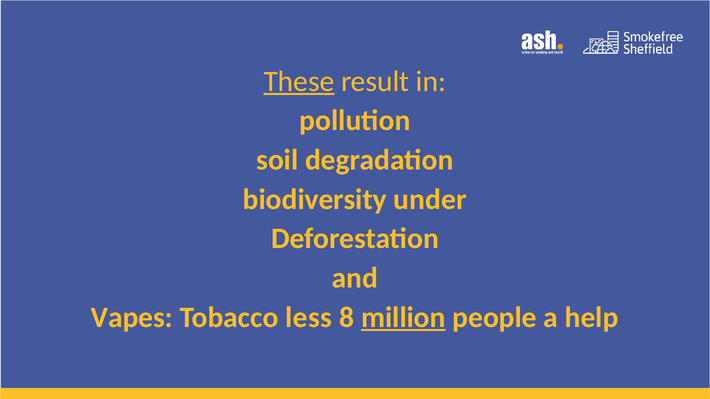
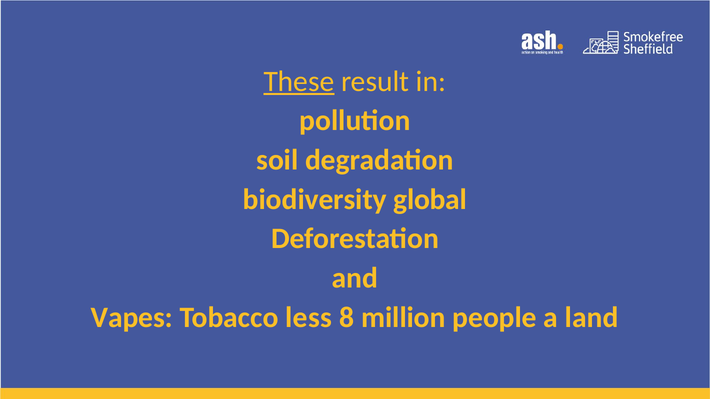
under: under -> global (430, 200)
million underline: present -> none (403, 318)
help: help -> land (592, 318)
